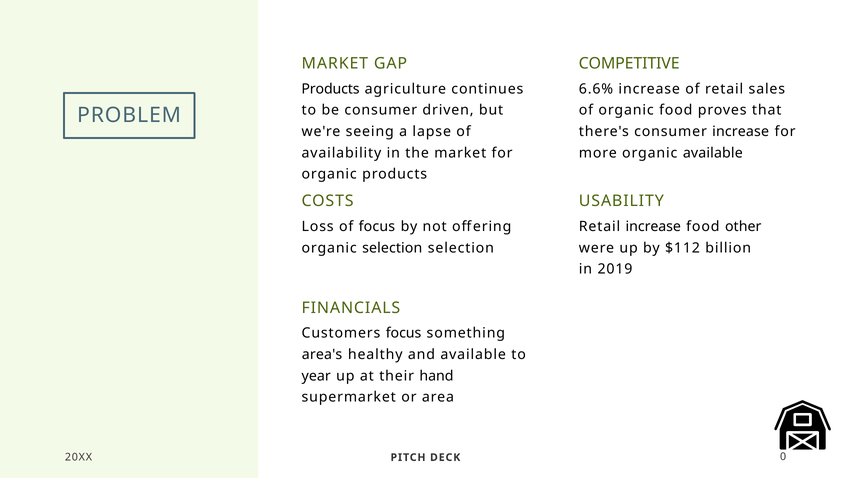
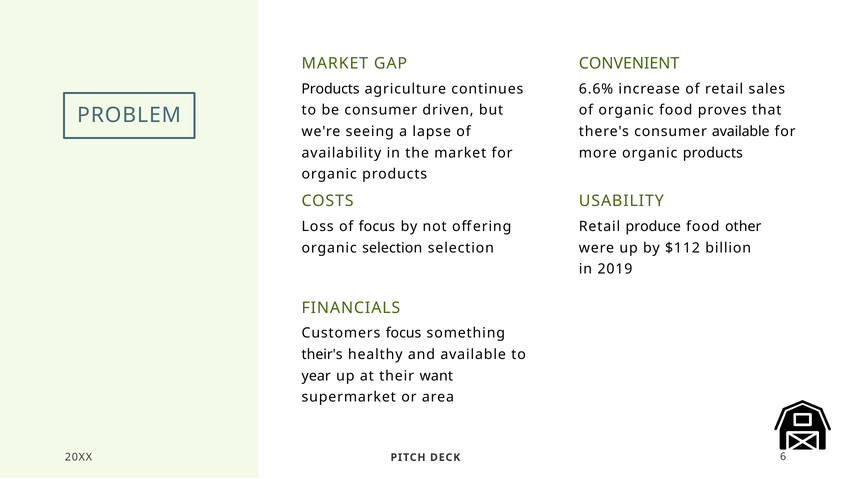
COMPETITIVE: COMPETITIVE -> CONVENIENT (629, 63)
consumer increase: increase -> available (741, 131)
more organic available: available -> products (713, 153)
Retail increase: increase -> produce (653, 226)
area's: area's -> their's (322, 354)
hand: hand -> want (436, 376)
0: 0 -> 6 (783, 456)
